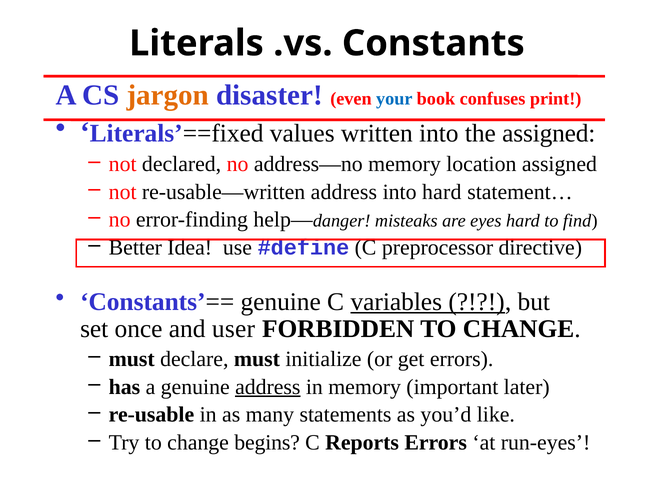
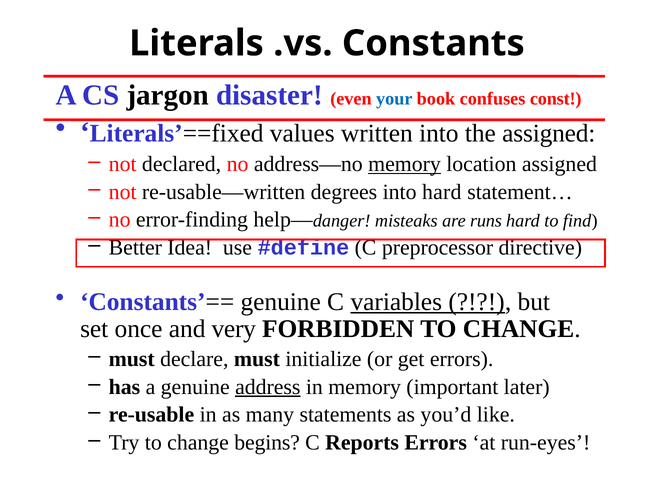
jargon colour: orange -> black (168, 95)
print: print -> const (556, 99)
memory underline: none -> present (405, 164)
re-usable—written address: address -> degrees (344, 192)
eyes: eyes -> runs (486, 221)
user: user -> very (234, 329)
